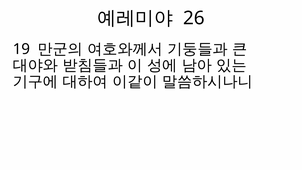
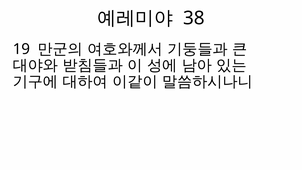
26: 26 -> 38 (194, 18)
